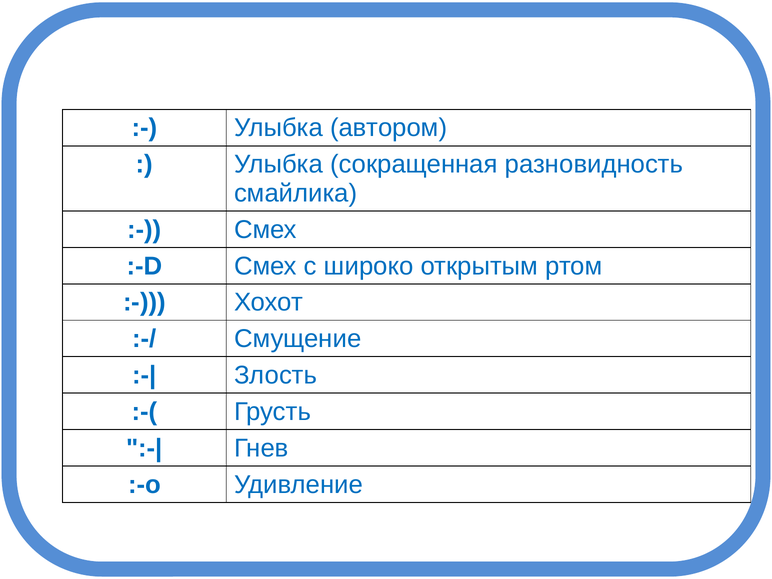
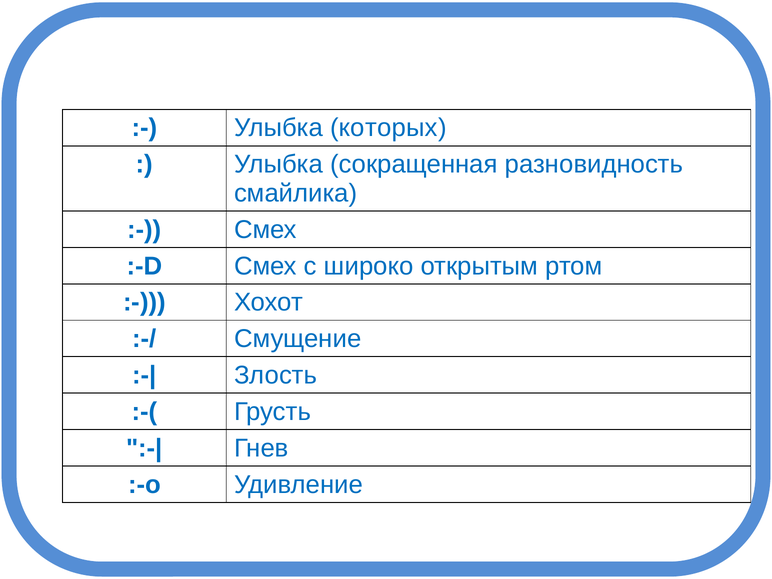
автором: автором -> которых (388, 128)
